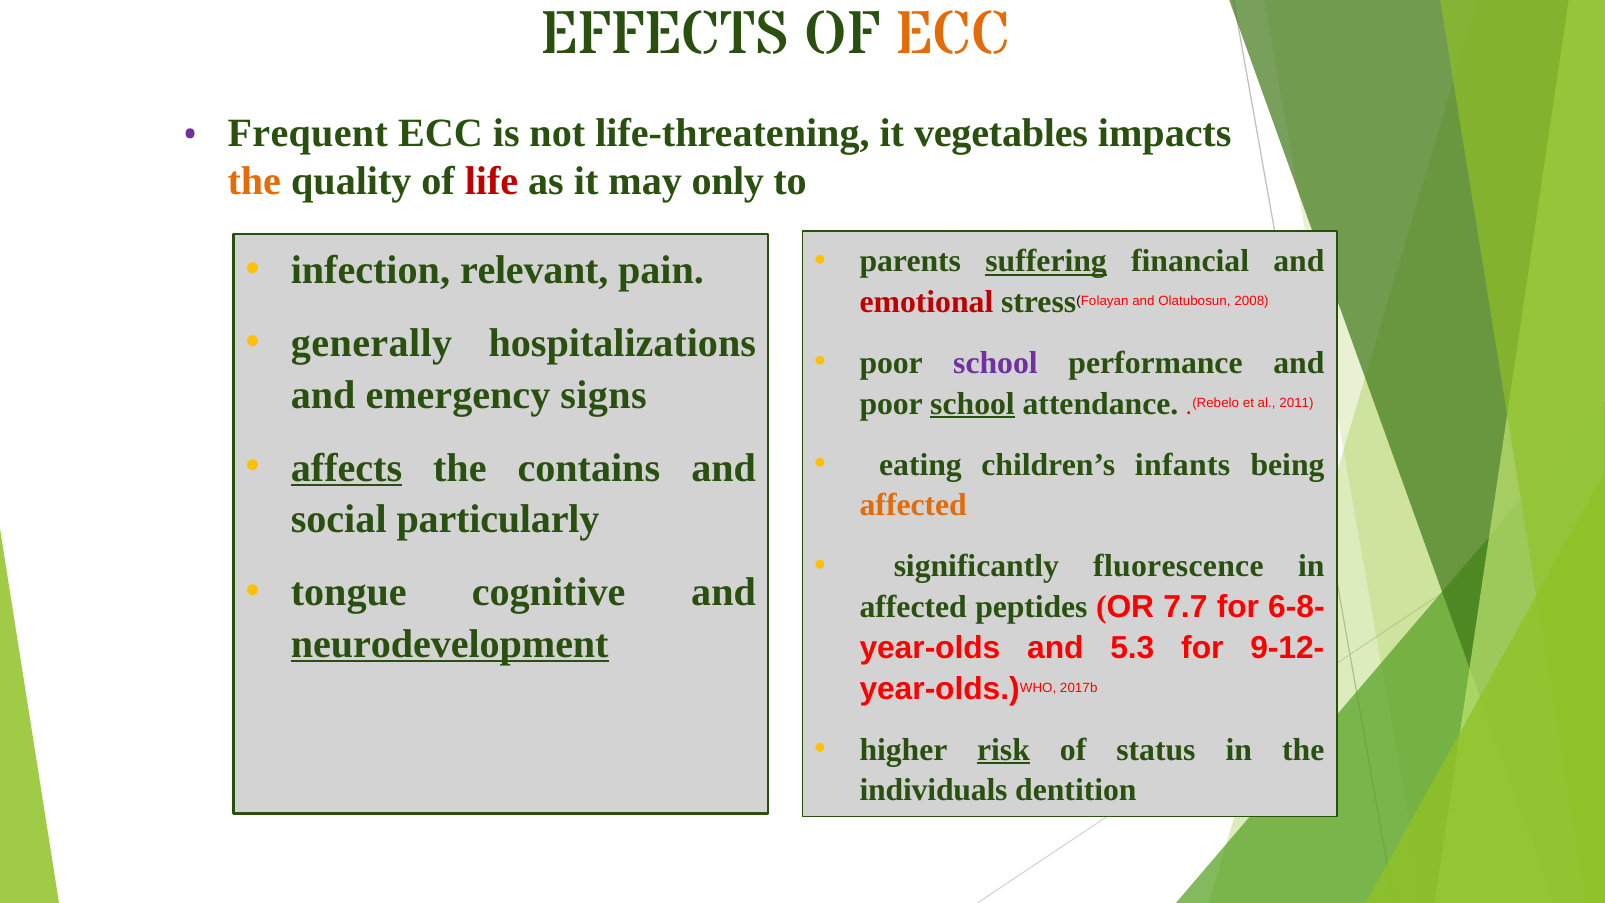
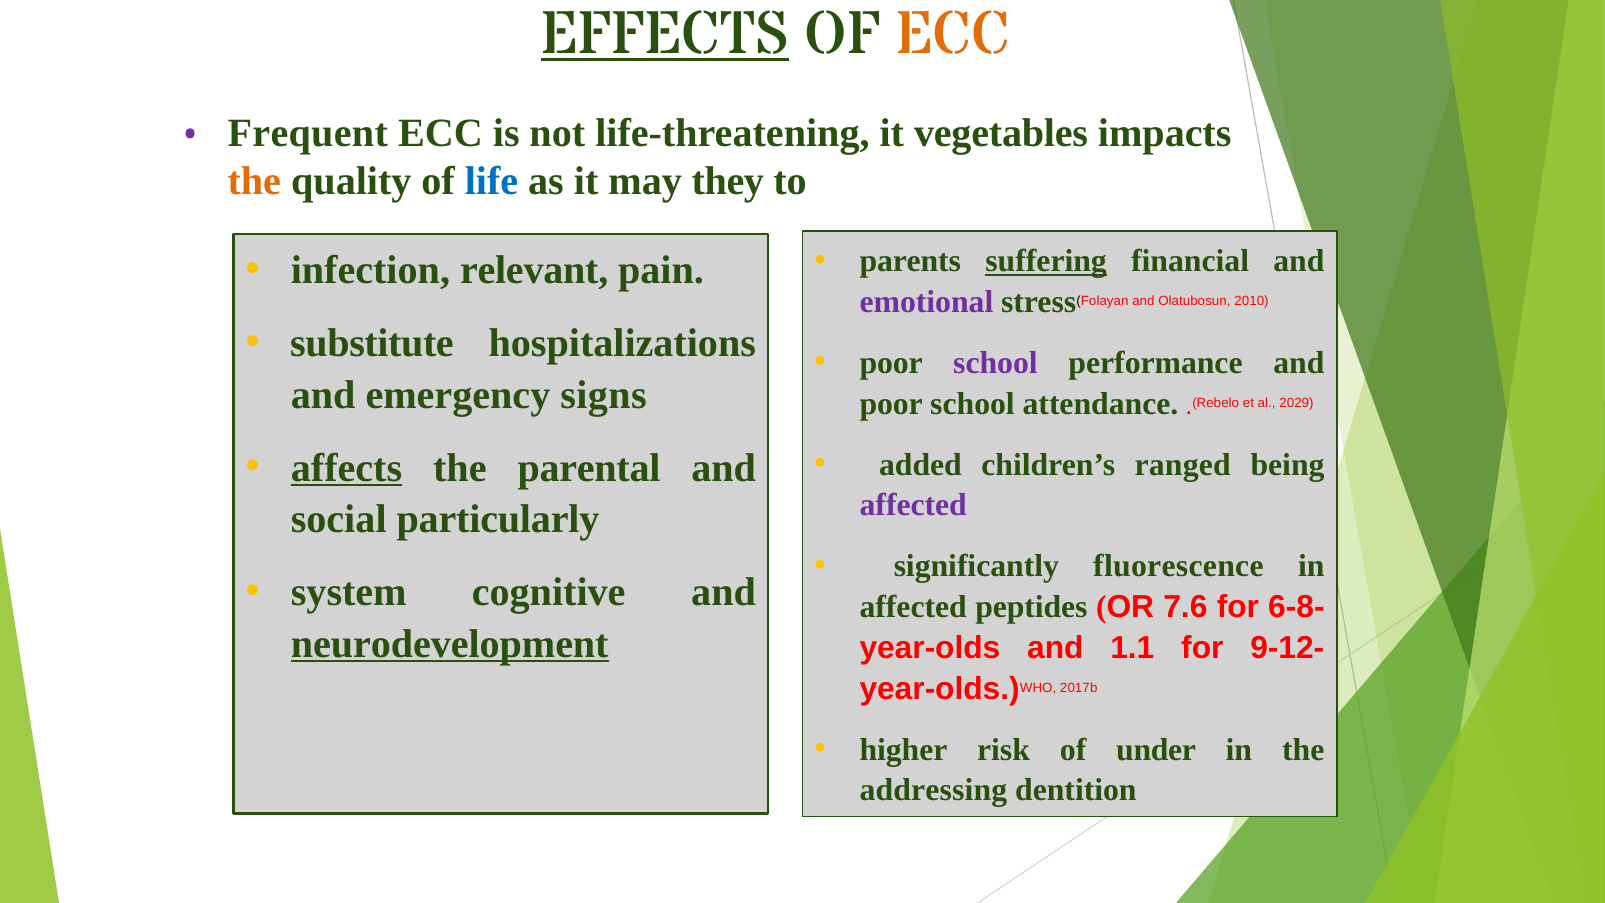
EFFECTS underline: none -> present (665, 34)
life colour: red -> blue (492, 181)
only: only -> they (728, 181)
emotional colour: red -> purple (926, 302)
2008: 2008 -> 2010 (1252, 301)
generally: generally -> substitute (372, 343)
school underline: present -> none (972, 404)
2011: 2011 -> 2029 (1296, 403)
contains: contains -> parental (589, 468)
eating: eating -> added (921, 465)
infants: infants -> ranged (1183, 465)
affected colour: orange -> purple (913, 505)
tongue: tongue -> system (349, 592)
7.7: 7.7 -> 7.6 (1185, 607)
5.3: 5.3 -> 1.1 (1132, 648)
risk underline: present -> none (1004, 750)
status: status -> under (1156, 750)
individuals: individuals -> addressing (933, 790)
